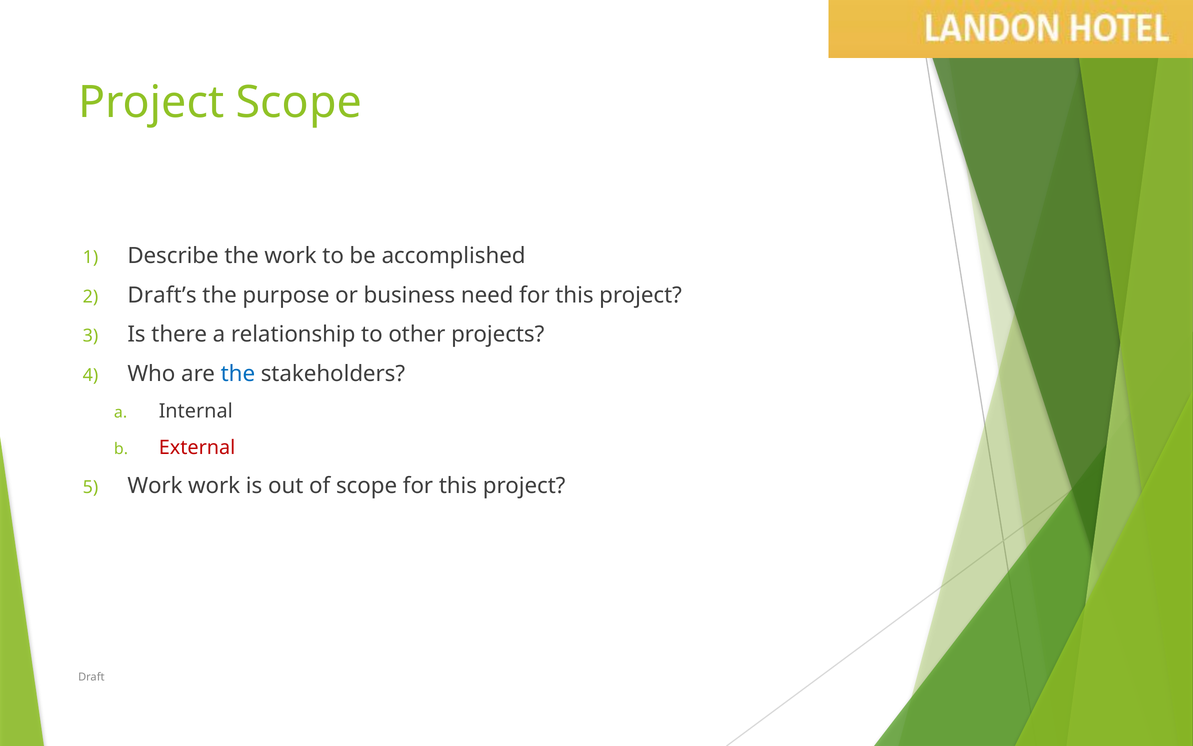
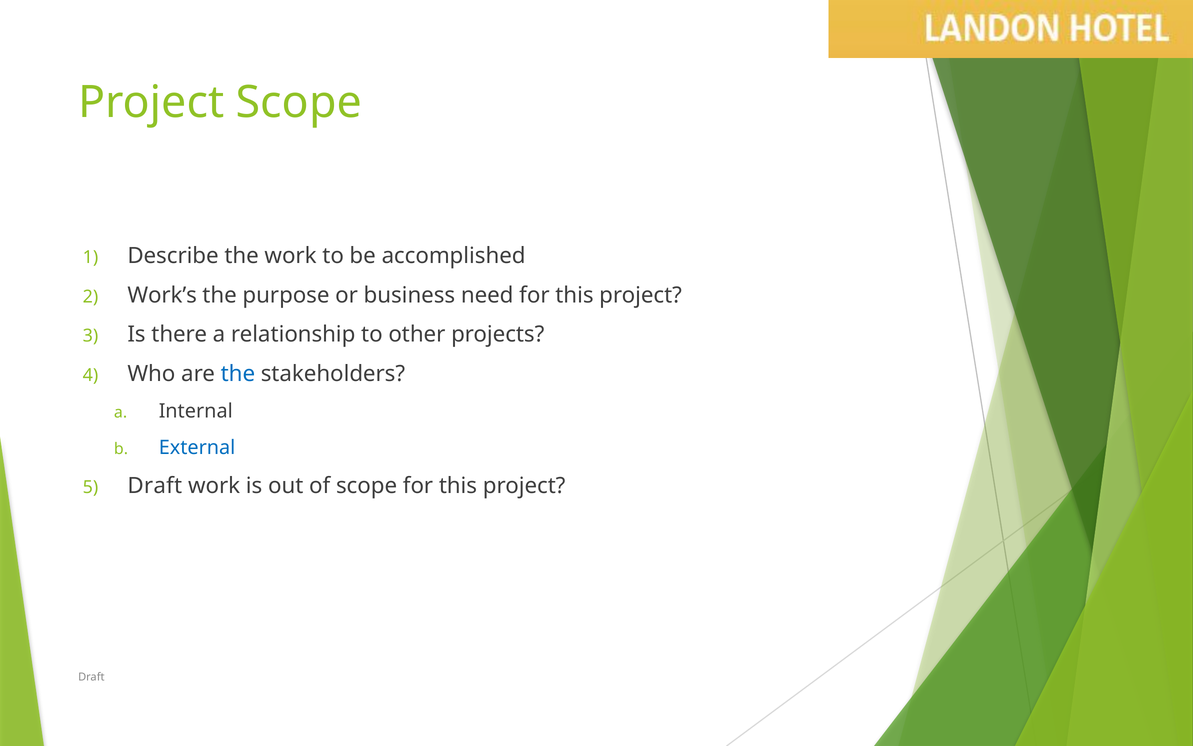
Draft’s: Draft’s -> Work’s (162, 295)
External colour: red -> blue (197, 448)
Work: Work -> Draft (155, 486)
